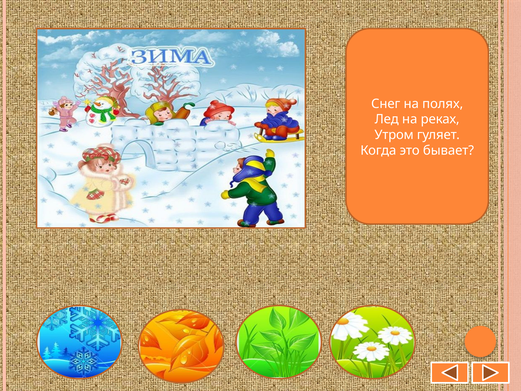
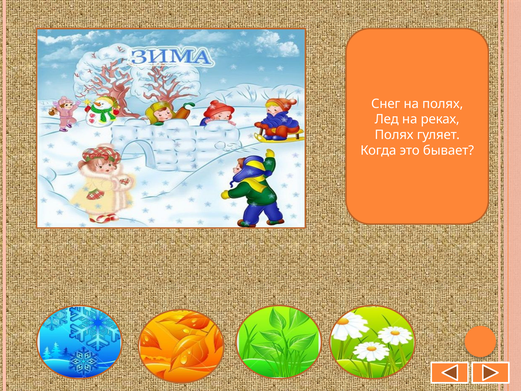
Утром: Утром -> Полях (394, 135)
